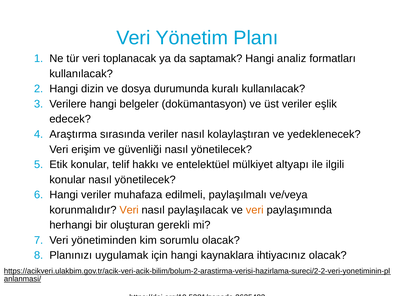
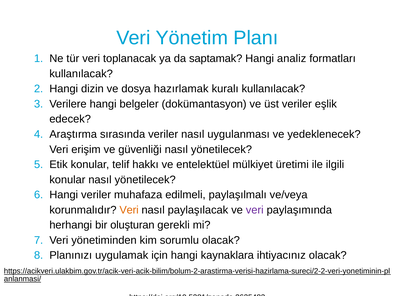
durumunda: durumunda -> hazırlamak (181, 89)
kolaylaştıran: kolaylaştıran -> uygulanması (239, 134)
altyapı: altyapı -> üretimi (292, 165)
veri colour: orange -> purple (255, 210)
